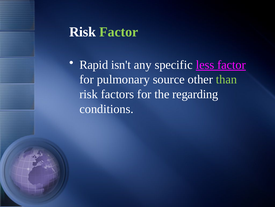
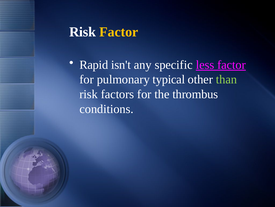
Factor colour: light green -> yellow (119, 32)
source: source -> typical (169, 79)
regarding: regarding -> thrombus (195, 94)
